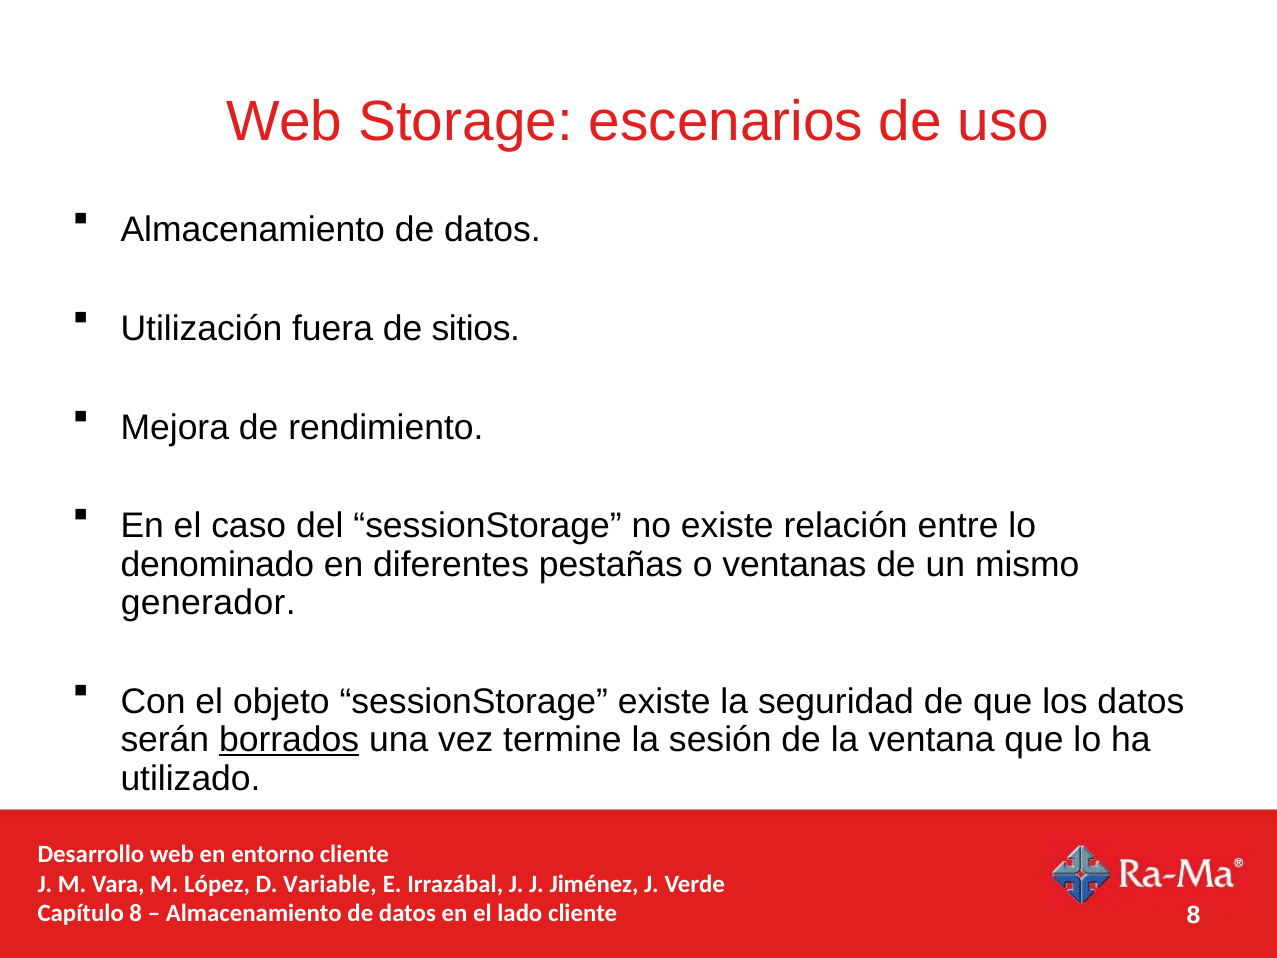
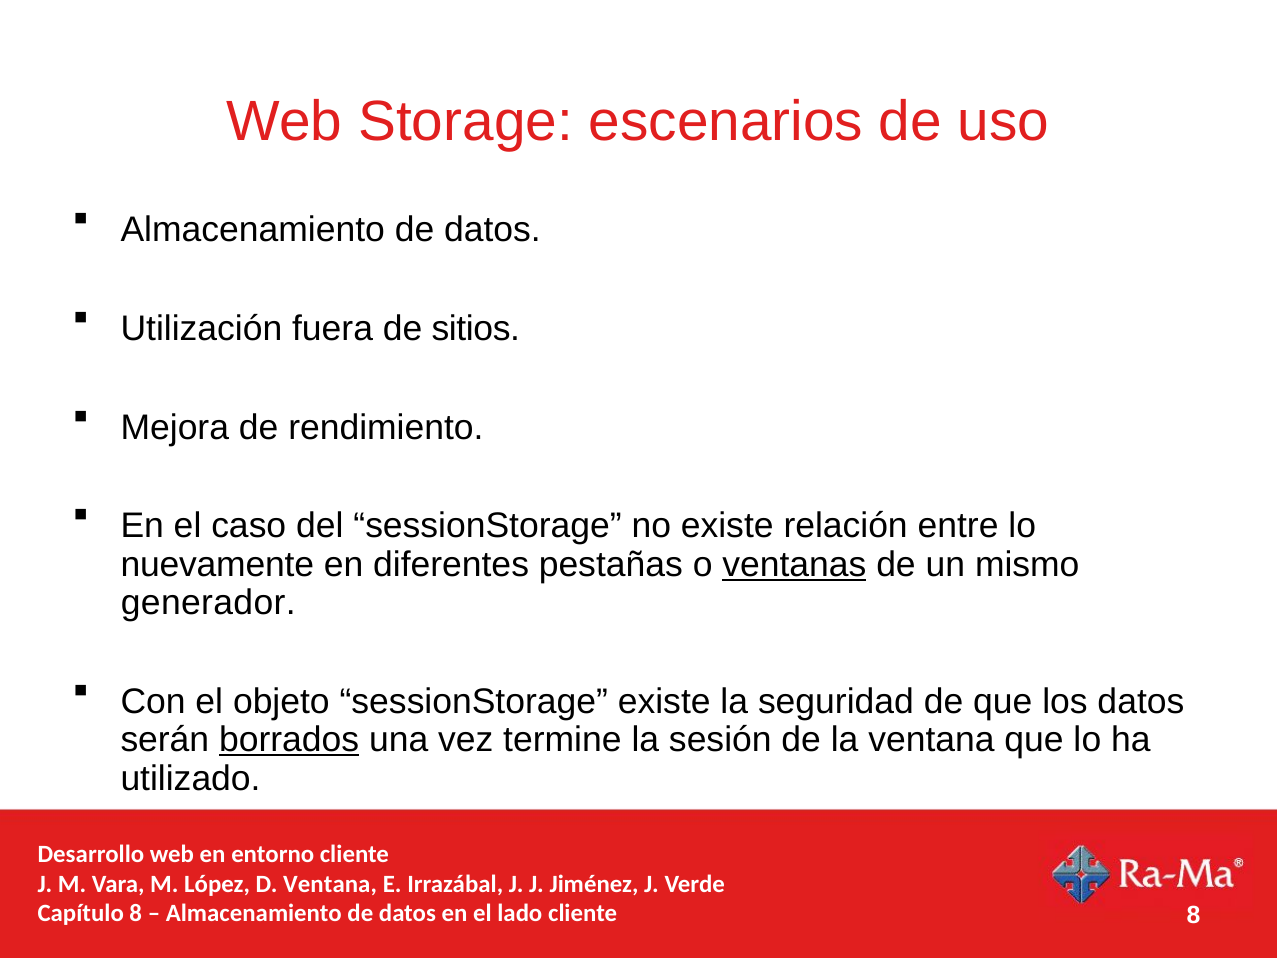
denominado: denominado -> nuevamente (217, 564)
ventanas underline: none -> present (794, 564)
D Variable: Variable -> Ventana (330, 884)
